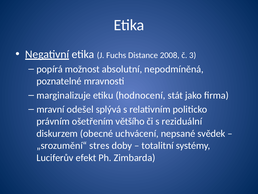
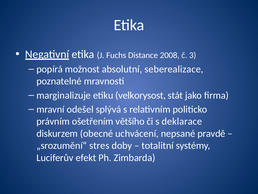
nepodmíněná: nepodmíněná -> seberealizace (174, 69)
hodnocení: hodnocení -> velkorysost (141, 95)
reziduální: reziduální -> deklarace (182, 121)
svědek: svědek -> pravdě (211, 133)
